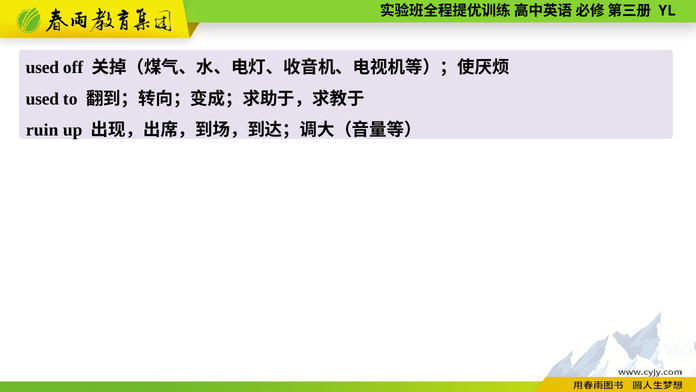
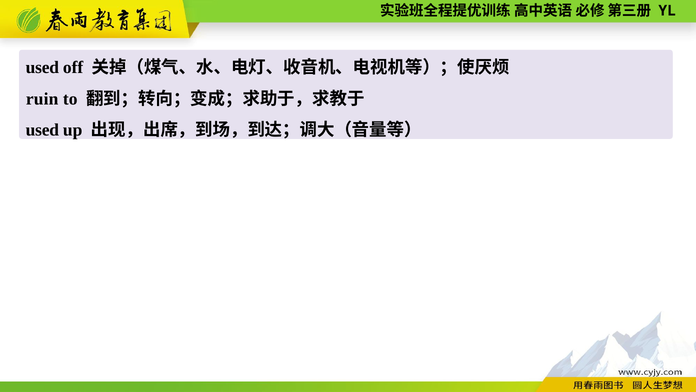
used: used -> ruin (42, 99)
ruin: ruin -> used (42, 130)
